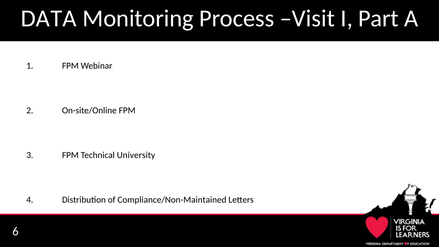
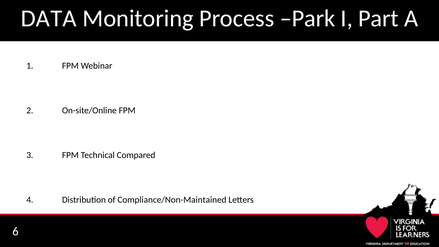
Visit: Visit -> Park (307, 19)
University: University -> Compared (136, 155)
